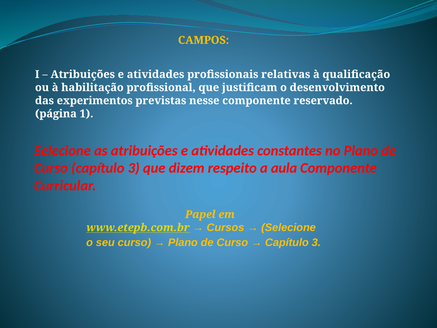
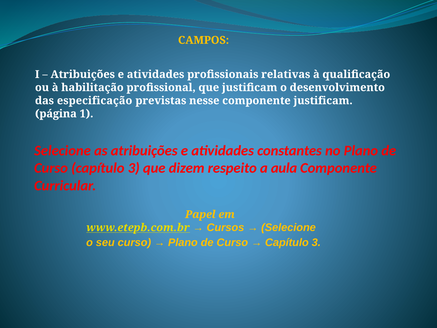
experimentos: experimentos -> especificação (95, 101)
componente reservado: reservado -> justificam (323, 101)
